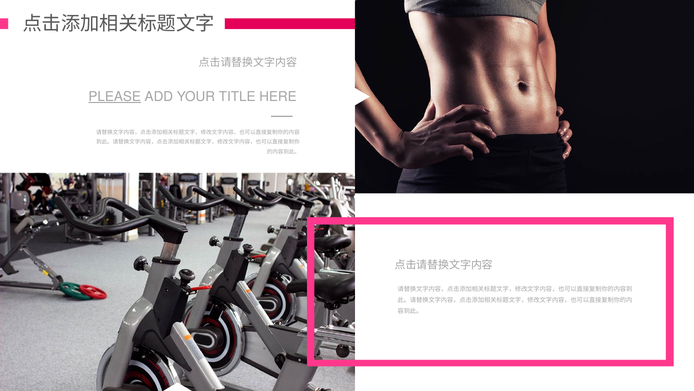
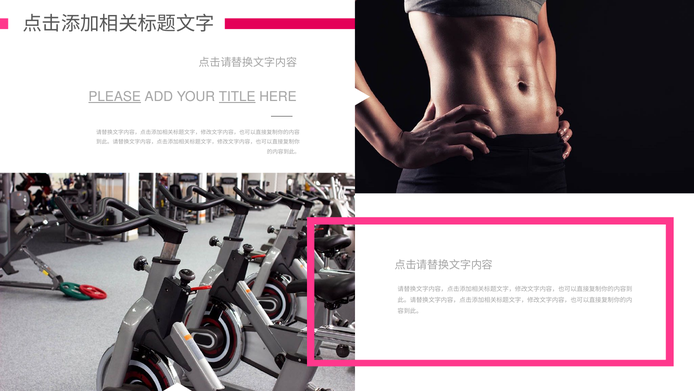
TITLE underline: none -> present (237, 97)
